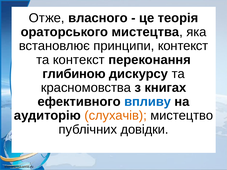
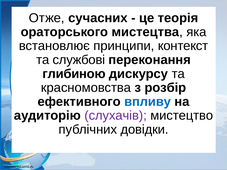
власного: власного -> сучасних (98, 18)
та контекст: контекст -> службові (79, 60)
книгах: книгах -> розбір (165, 88)
слухачів colour: orange -> purple (116, 116)
